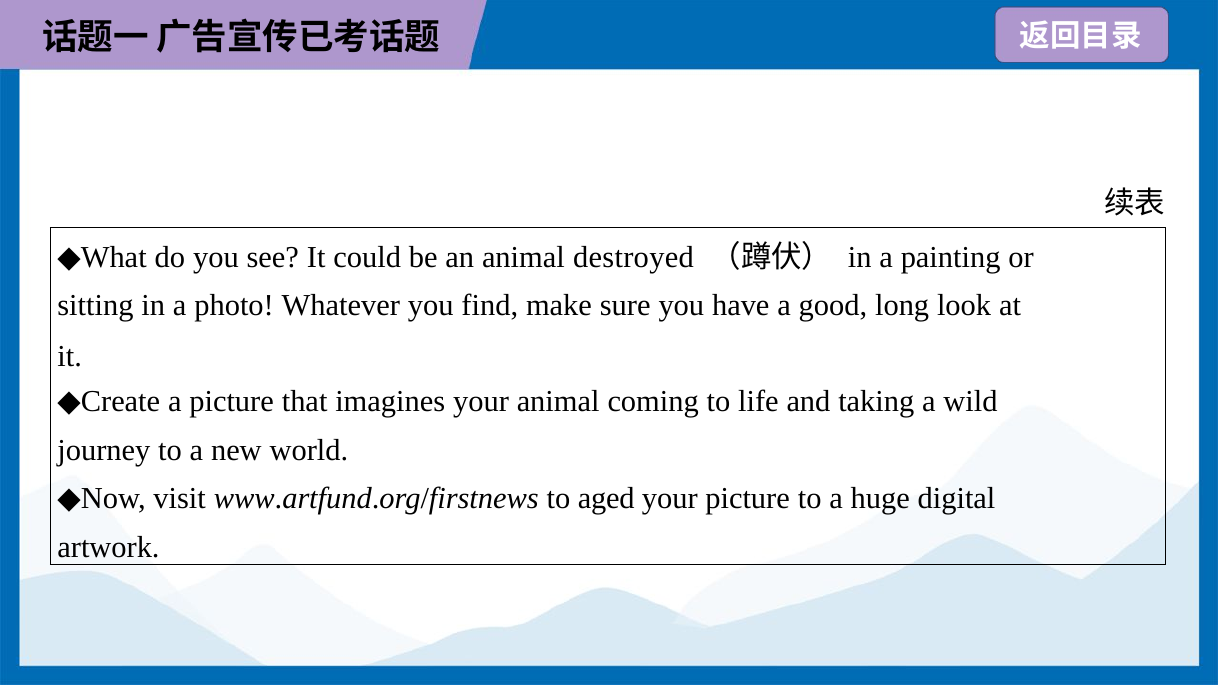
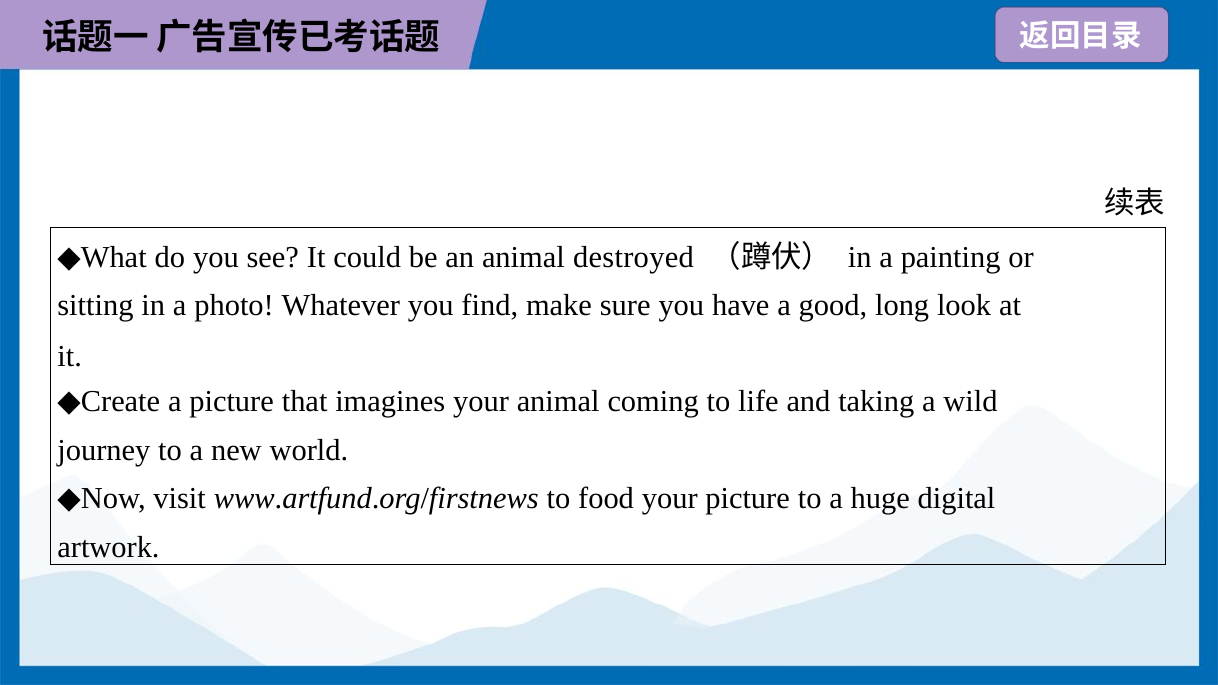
aged: aged -> food (606, 498)
